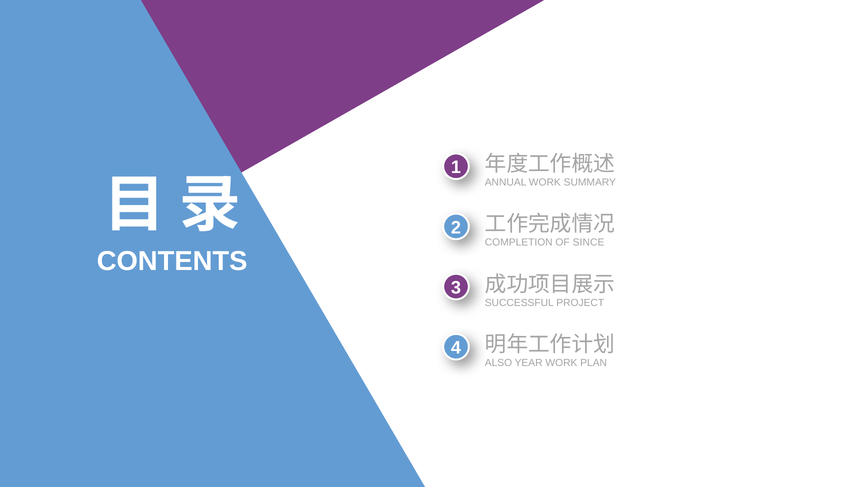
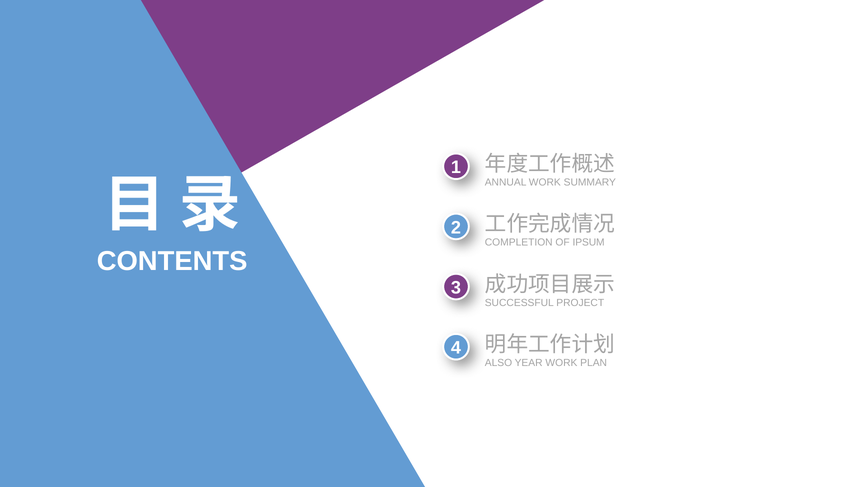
SINCE: SINCE -> IPSUM (589, 243)
